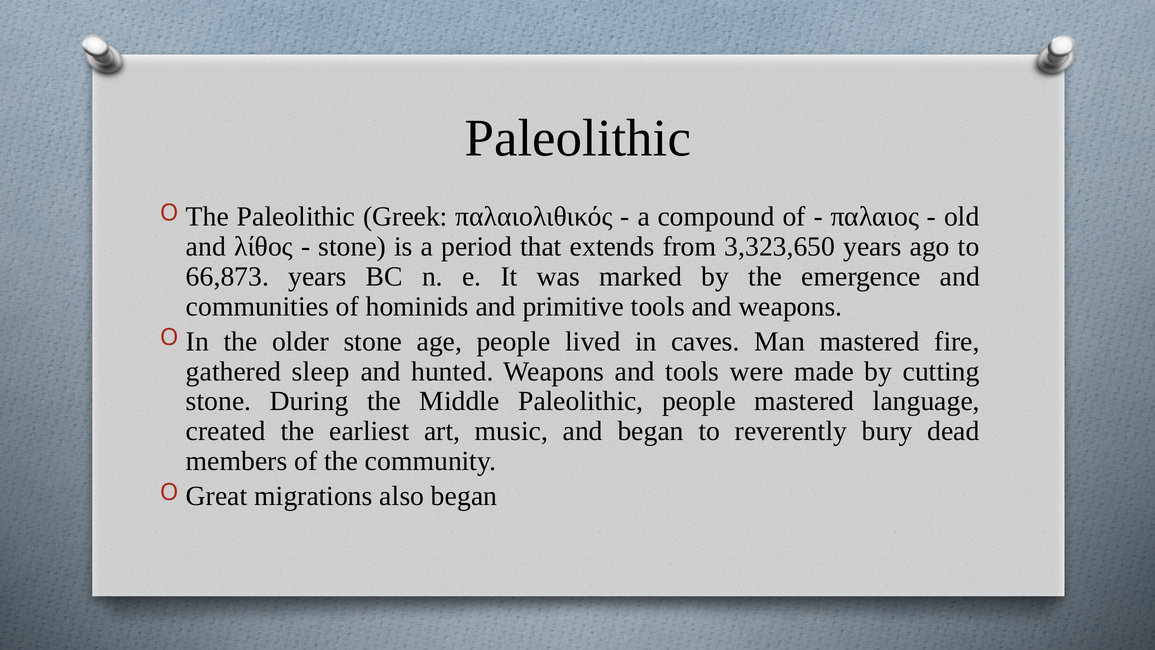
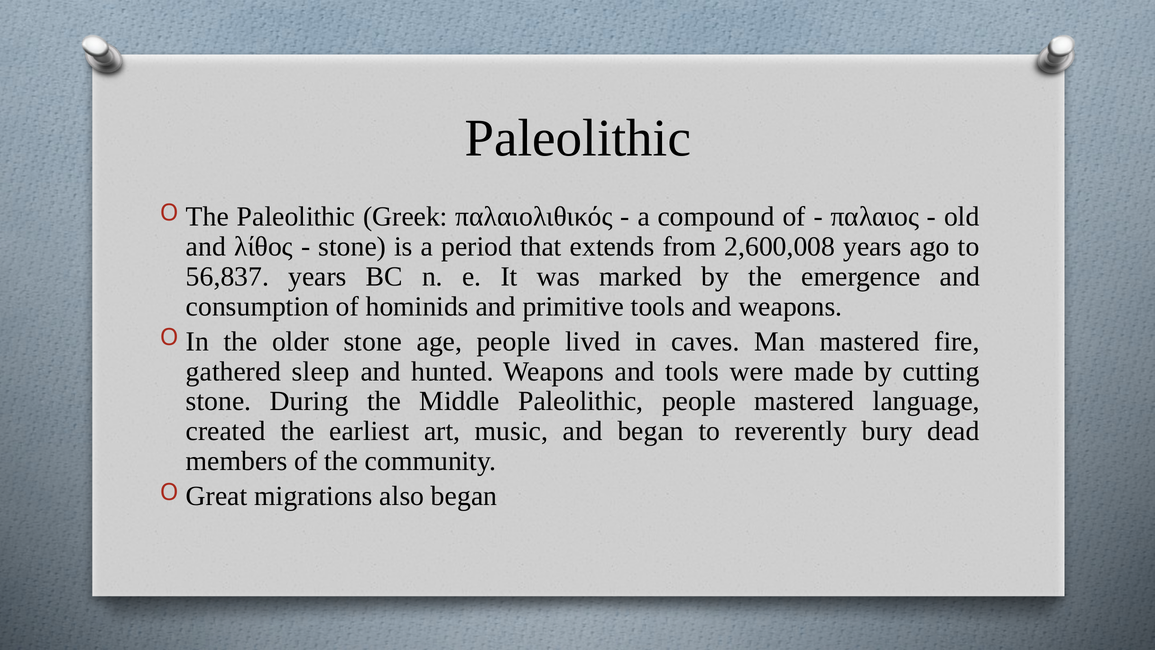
3,323,650: 3,323,650 -> 2,600,008 (780, 247)
66,873: 66,873 -> 56,837 (227, 276)
communities: communities -> consumption (257, 306)
